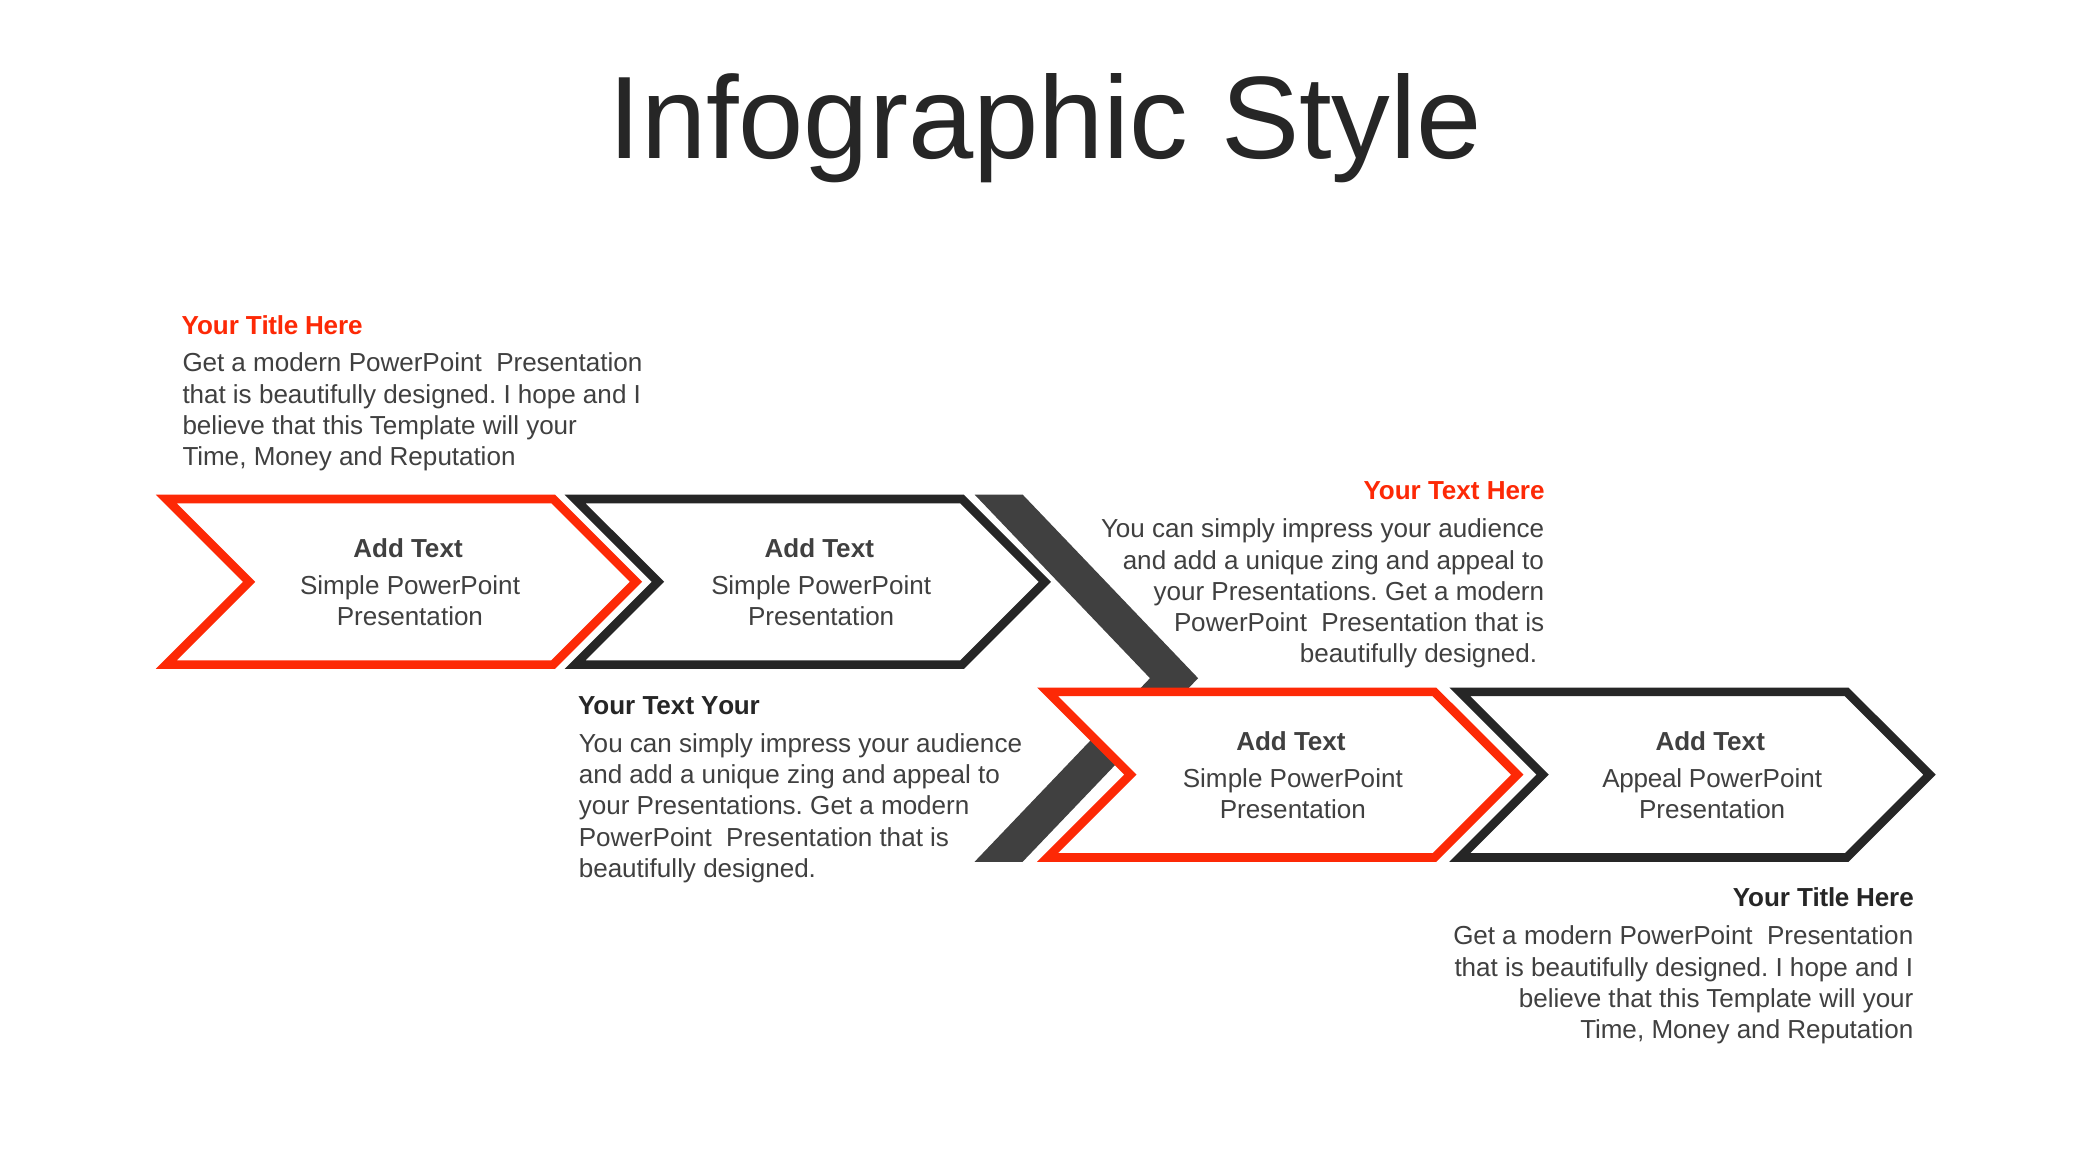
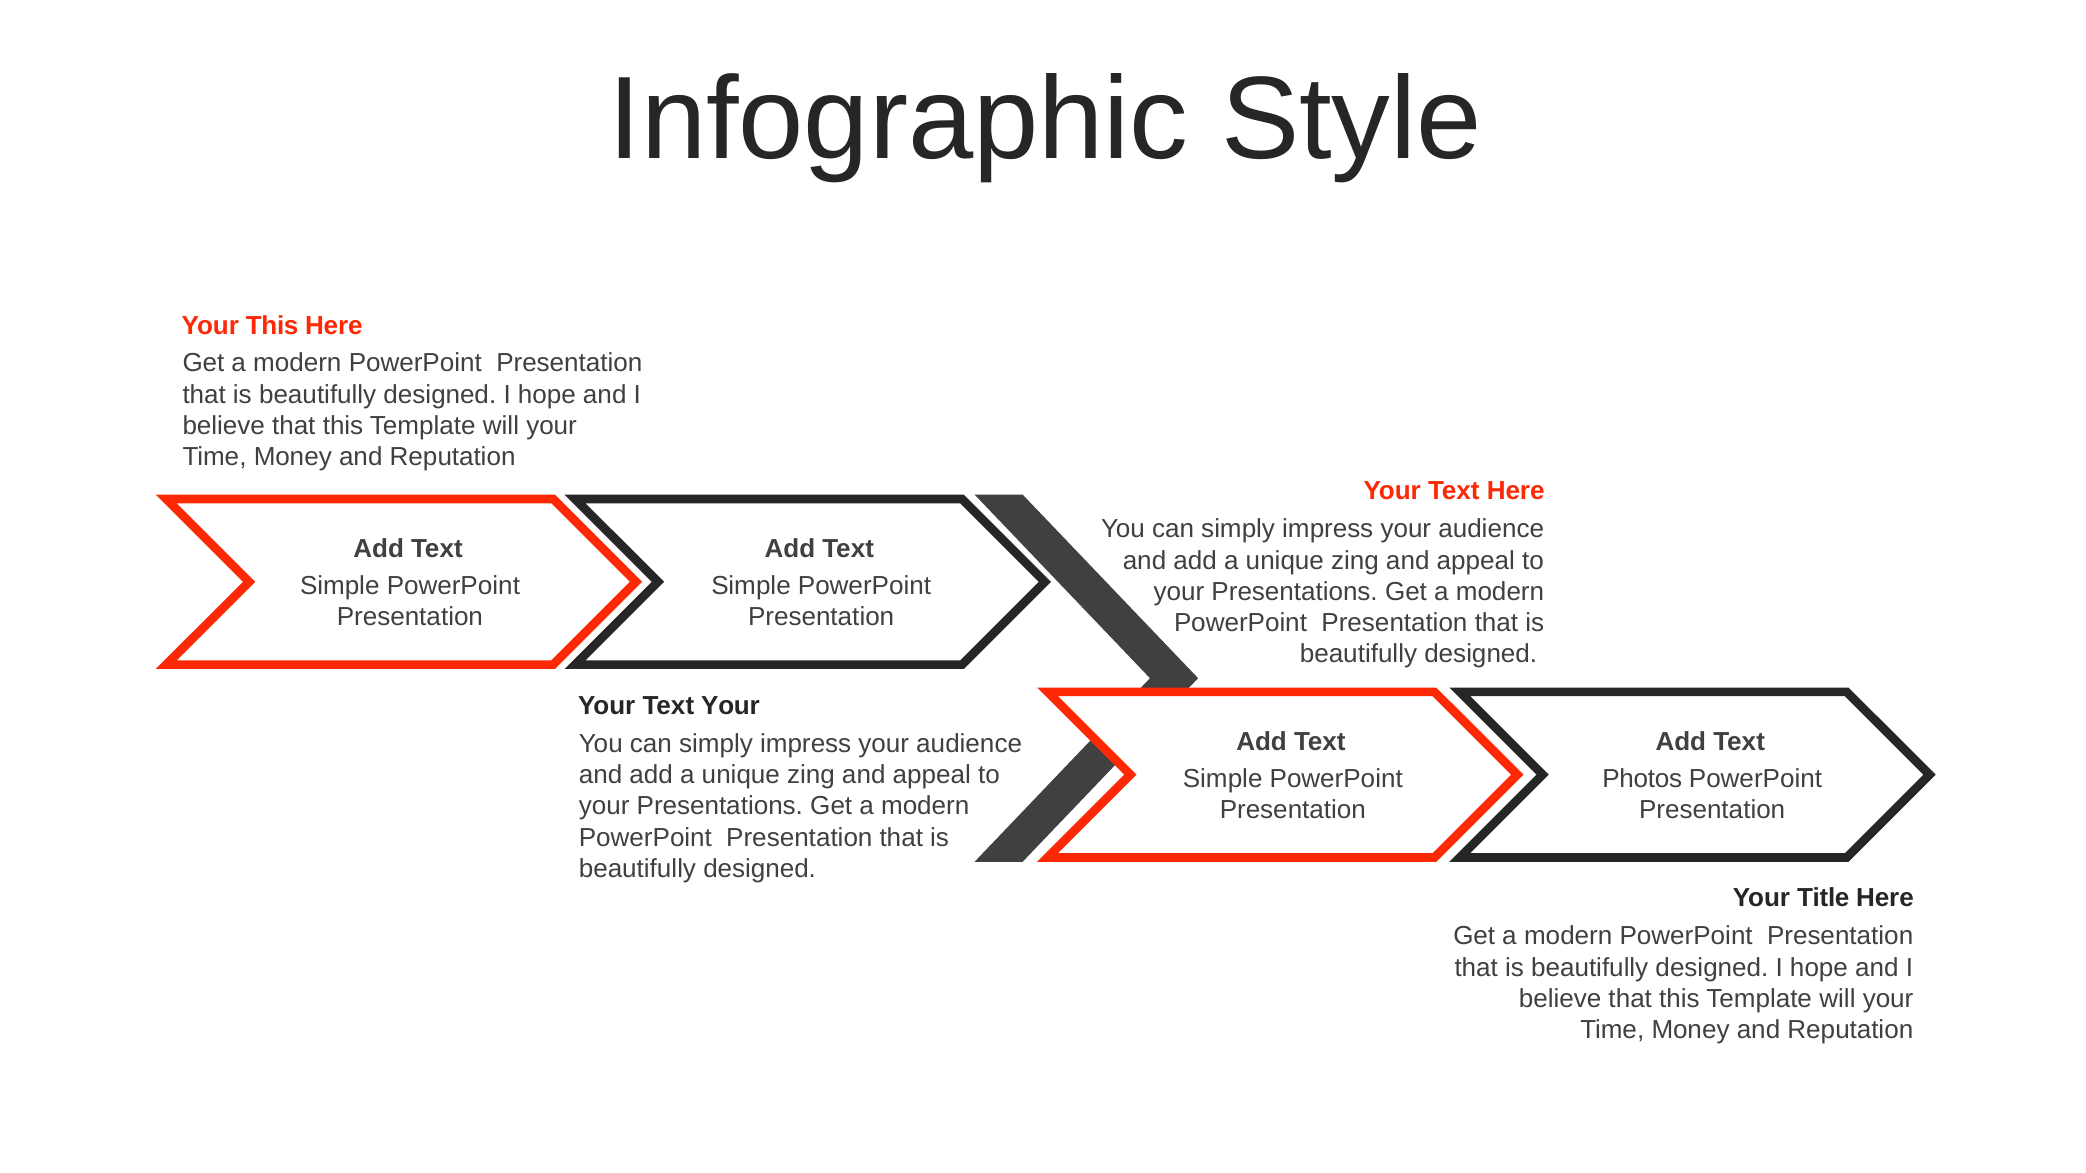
Title: Title -> This (272, 326)
Appeal: Appeal -> Photos (1642, 779)
